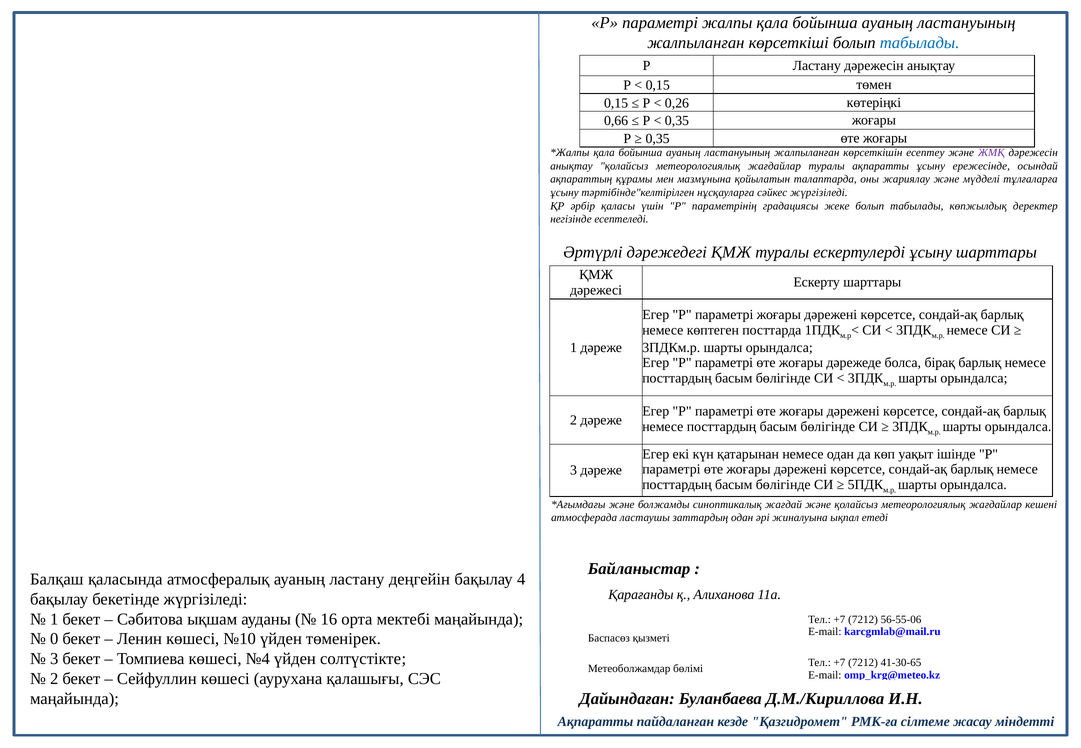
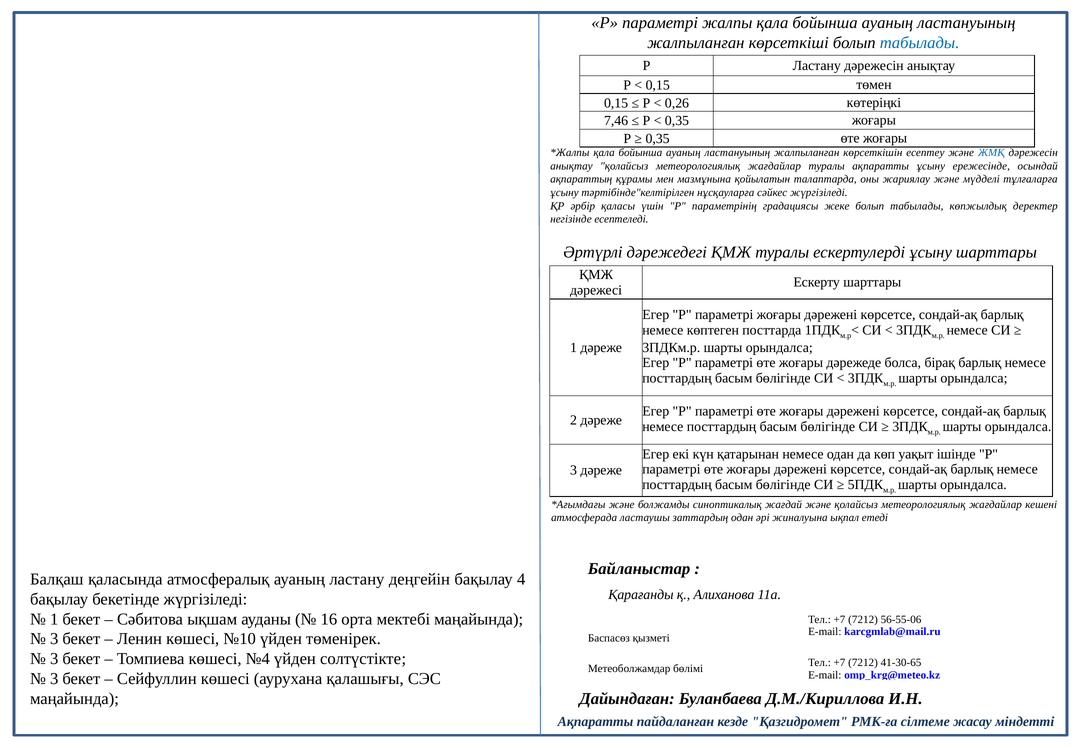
0,66: 0,66 -> 7,46 (616, 121)
ЖМҚ colour: purple -> blue (991, 153)
0: 0 -> 3 (54, 639)
2: 2 -> 3 (54, 679)
